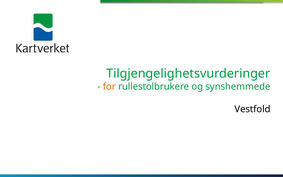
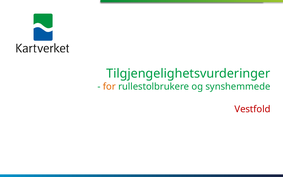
Vestfold colour: black -> red (253, 109)
